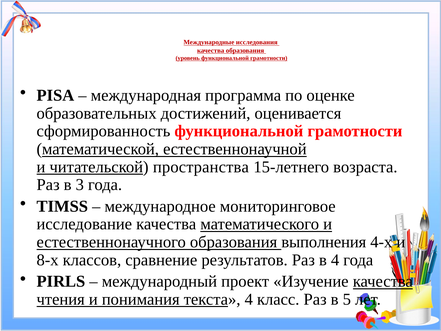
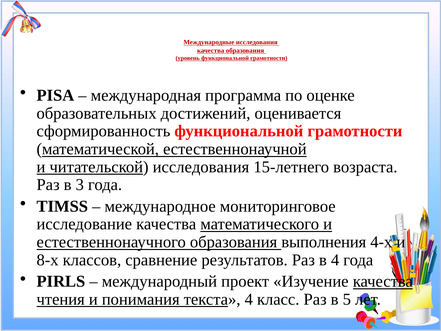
читательской пространства: пространства -> исследования (201, 167)
